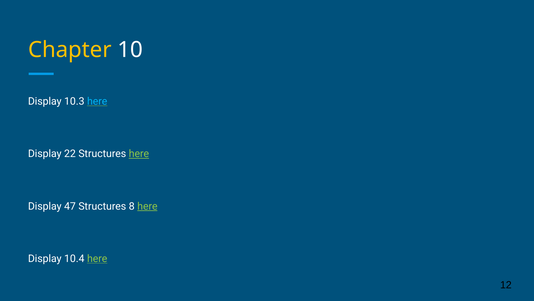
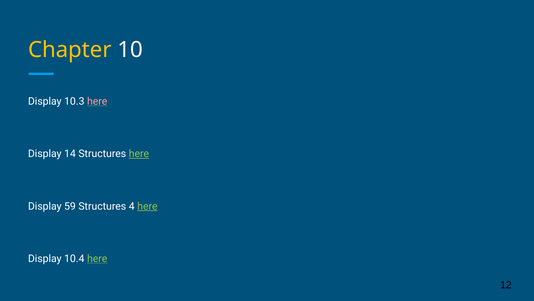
here colour: light blue -> pink (97, 101)
22: 22 -> 14 (70, 153)
47: 47 -> 59 (70, 206)
8: 8 -> 4 (132, 206)
